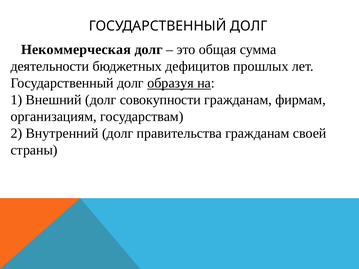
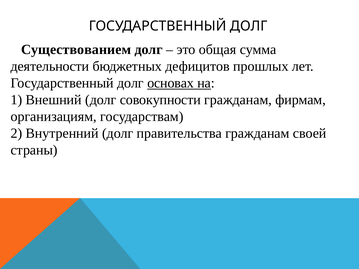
Некоммерческая: Некоммерческая -> Существованием (76, 50)
образуя: образуя -> основах (171, 83)
